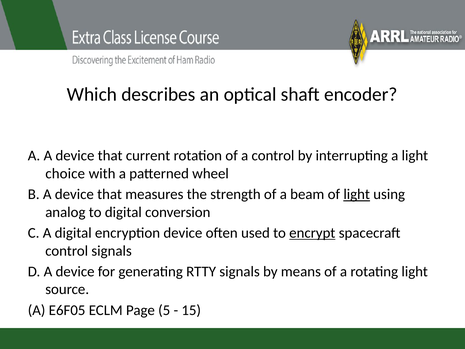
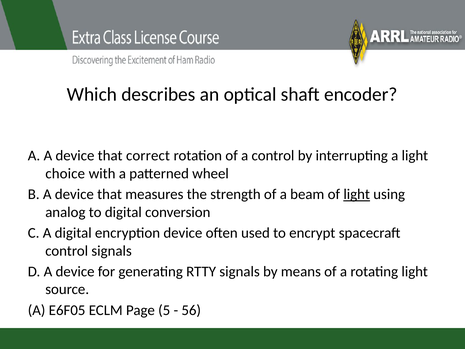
current: current -> correct (148, 156)
encrypt underline: present -> none (312, 233)
15: 15 -> 56 (191, 310)
